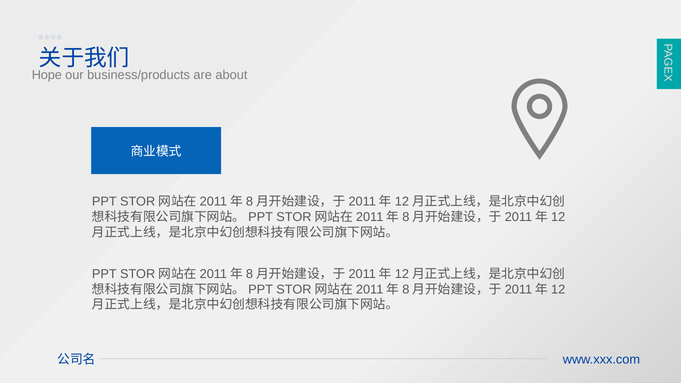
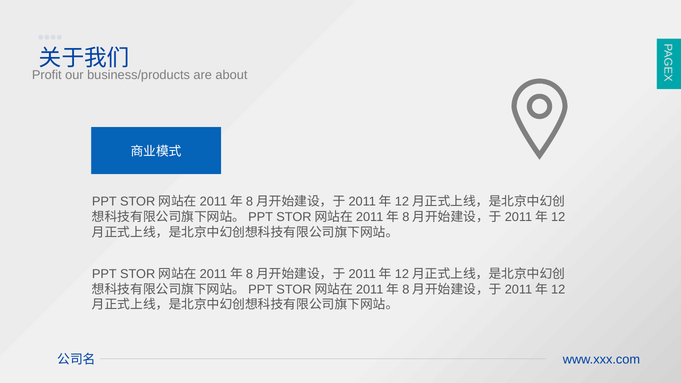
Hope: Hope -> Profit (47, 75)
